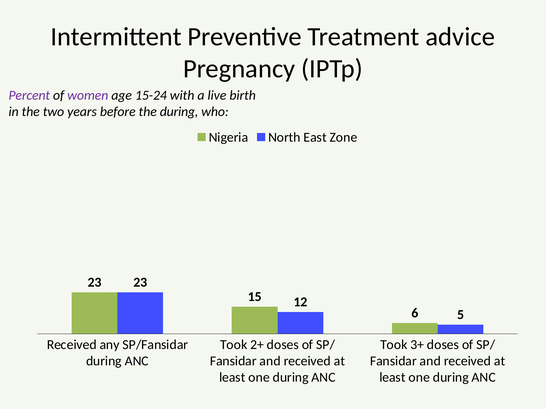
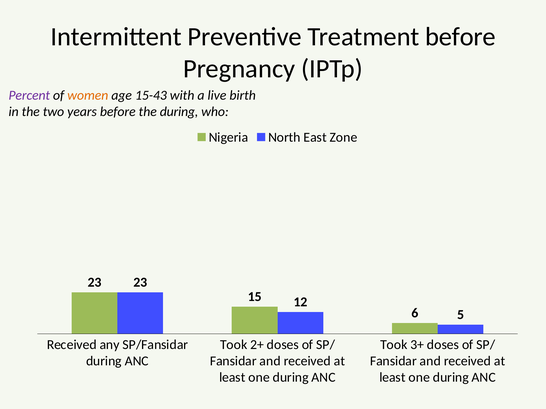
Treatment advice: advice -> before (460, 37)
women colour: purple -> orange (88, 95)
15-24: 15-24 -> 15-43 (151, 95)
